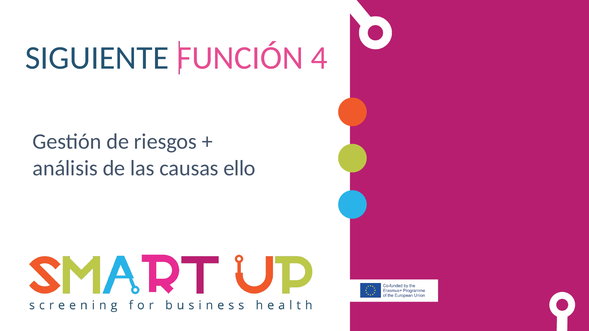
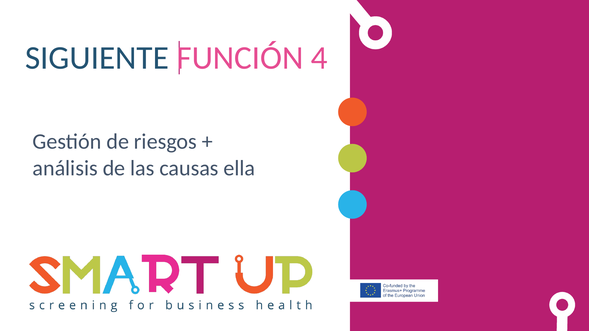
ello: ello -> ella (239, 168)
